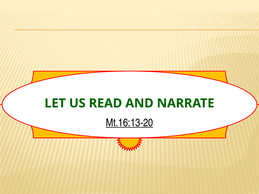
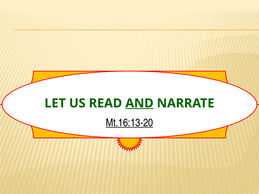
AND underline: none -> present (139, 103)
